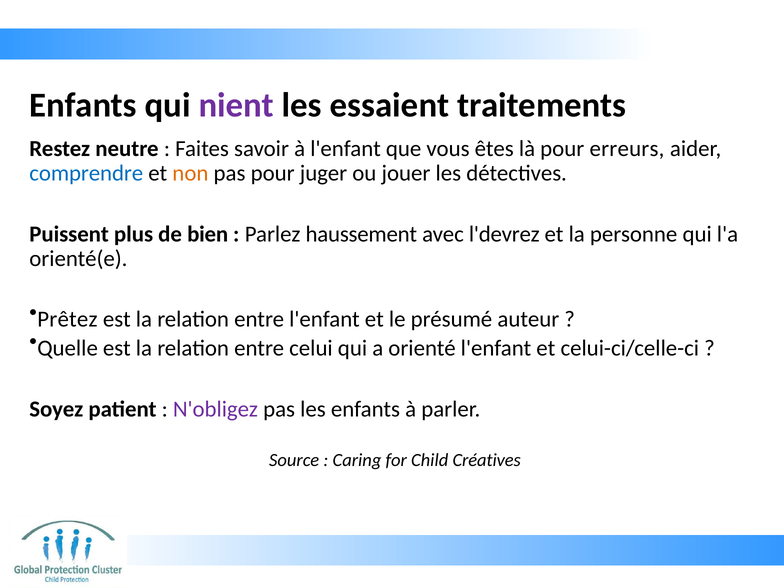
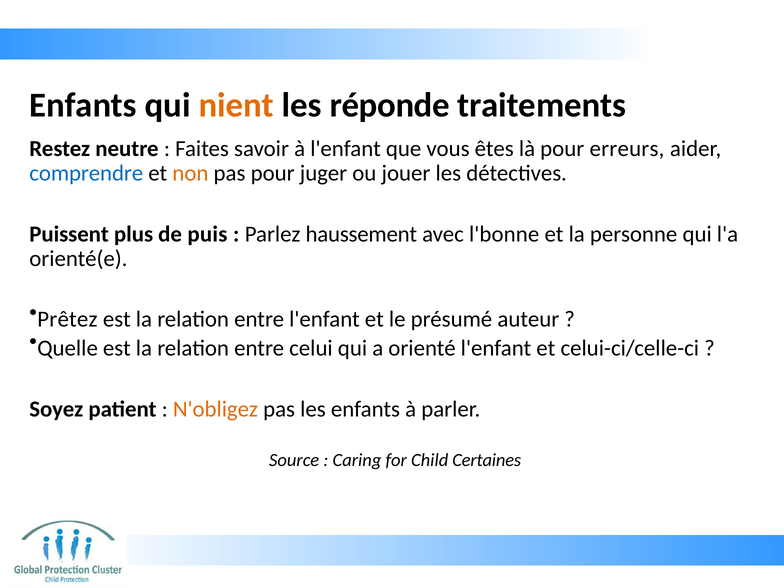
nient colour: purple -> orange (236, 105)
essaient: essaient -> réponde (390, 105)
bien: bien -> puis (207, 234)
l'devrez: l'devrez -> l'bonne (504, 234)
N'obligez colour: purple -> orange (215, 409)
Créatives: Créatives -> Certaines (487, 460)
